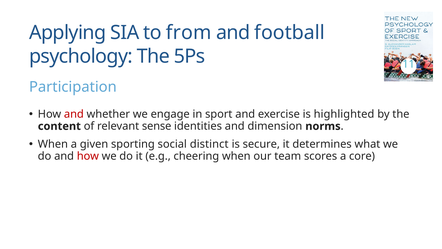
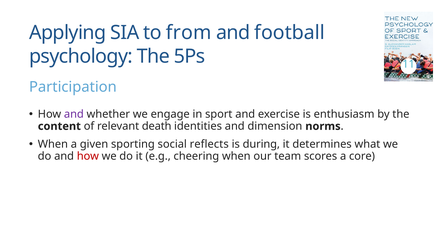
and colour: red -> purple (74, 114)
highlighted: highlighted -> enthusiasm (344, 114)
sense: sense -> death (157, 126)
distinct: distinct -> reflects (209, 144)
secure: secure -> during (261, 144)
